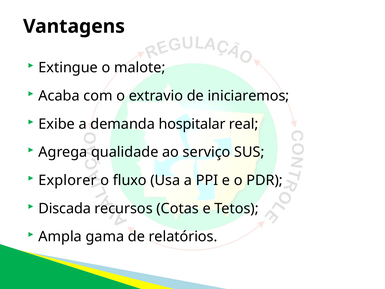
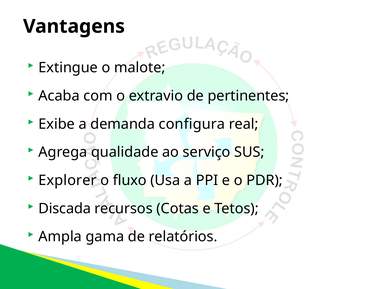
iniciaremos: iniciaremos -> pertinentes (248, 96)
hospitalar: hospitalar -> configura (192, 124)
